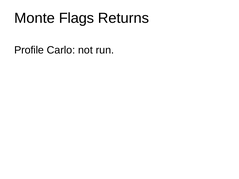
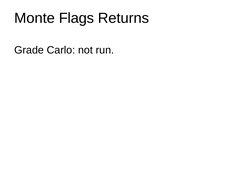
Profile: Profile -> Grade (29, 50)
